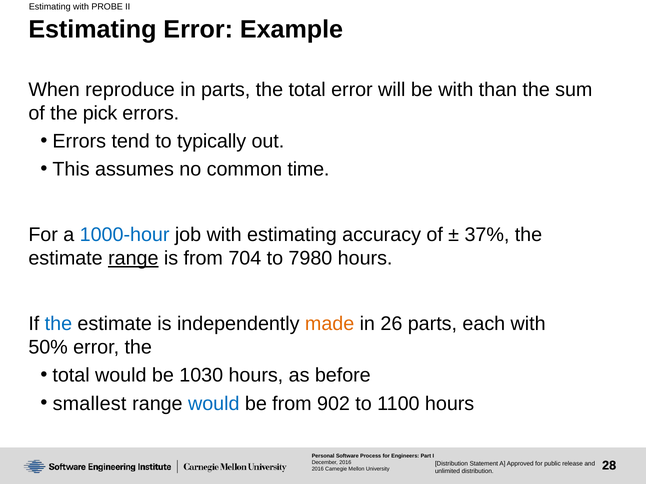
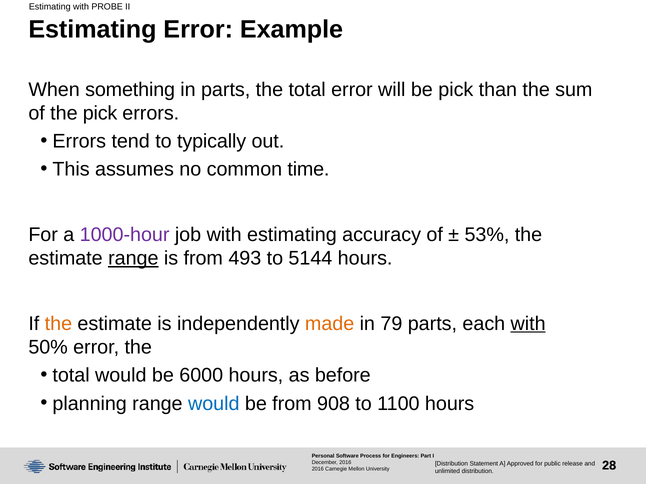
reproduce: reproduce -> something (130, 90)
be with: with -> pick (456, 90)
1000-hour colour: blue -> purple (125, 235)
37%: 37% -> 53% (487, 235)
704: 704 -> 493 (245, 259)
7980: 7980 -> 5144 (310, 259)
the colour: blue -> orange (58, 324)
26: 26 -> 79 (391, 324)
with underline: none -> present (528, 324)
1030: 1030 -> 6000 (201, 376)
smallest: smallest -> planning (90, 404)
902: 902 -> 908 (333, 404)
